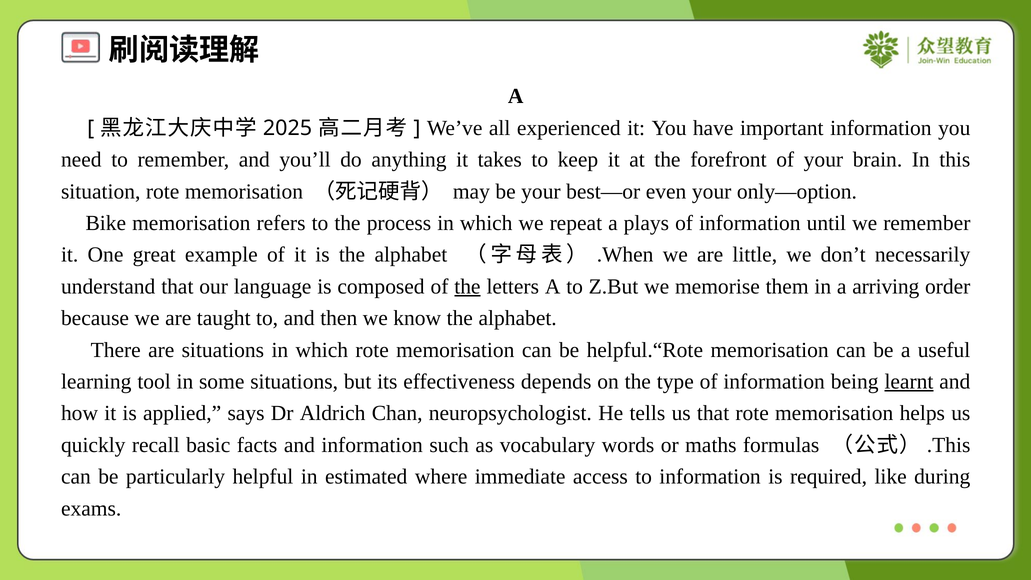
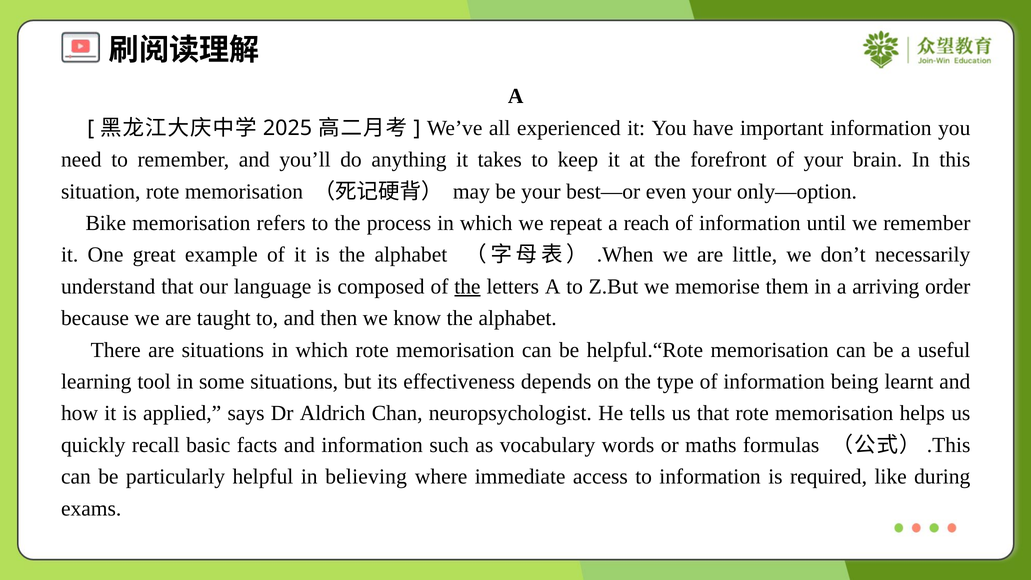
plays: plays -> reach (647, 223)
learnt underline: present -> none (909, 382)
estimated: estimated -> believing (366, 477)
